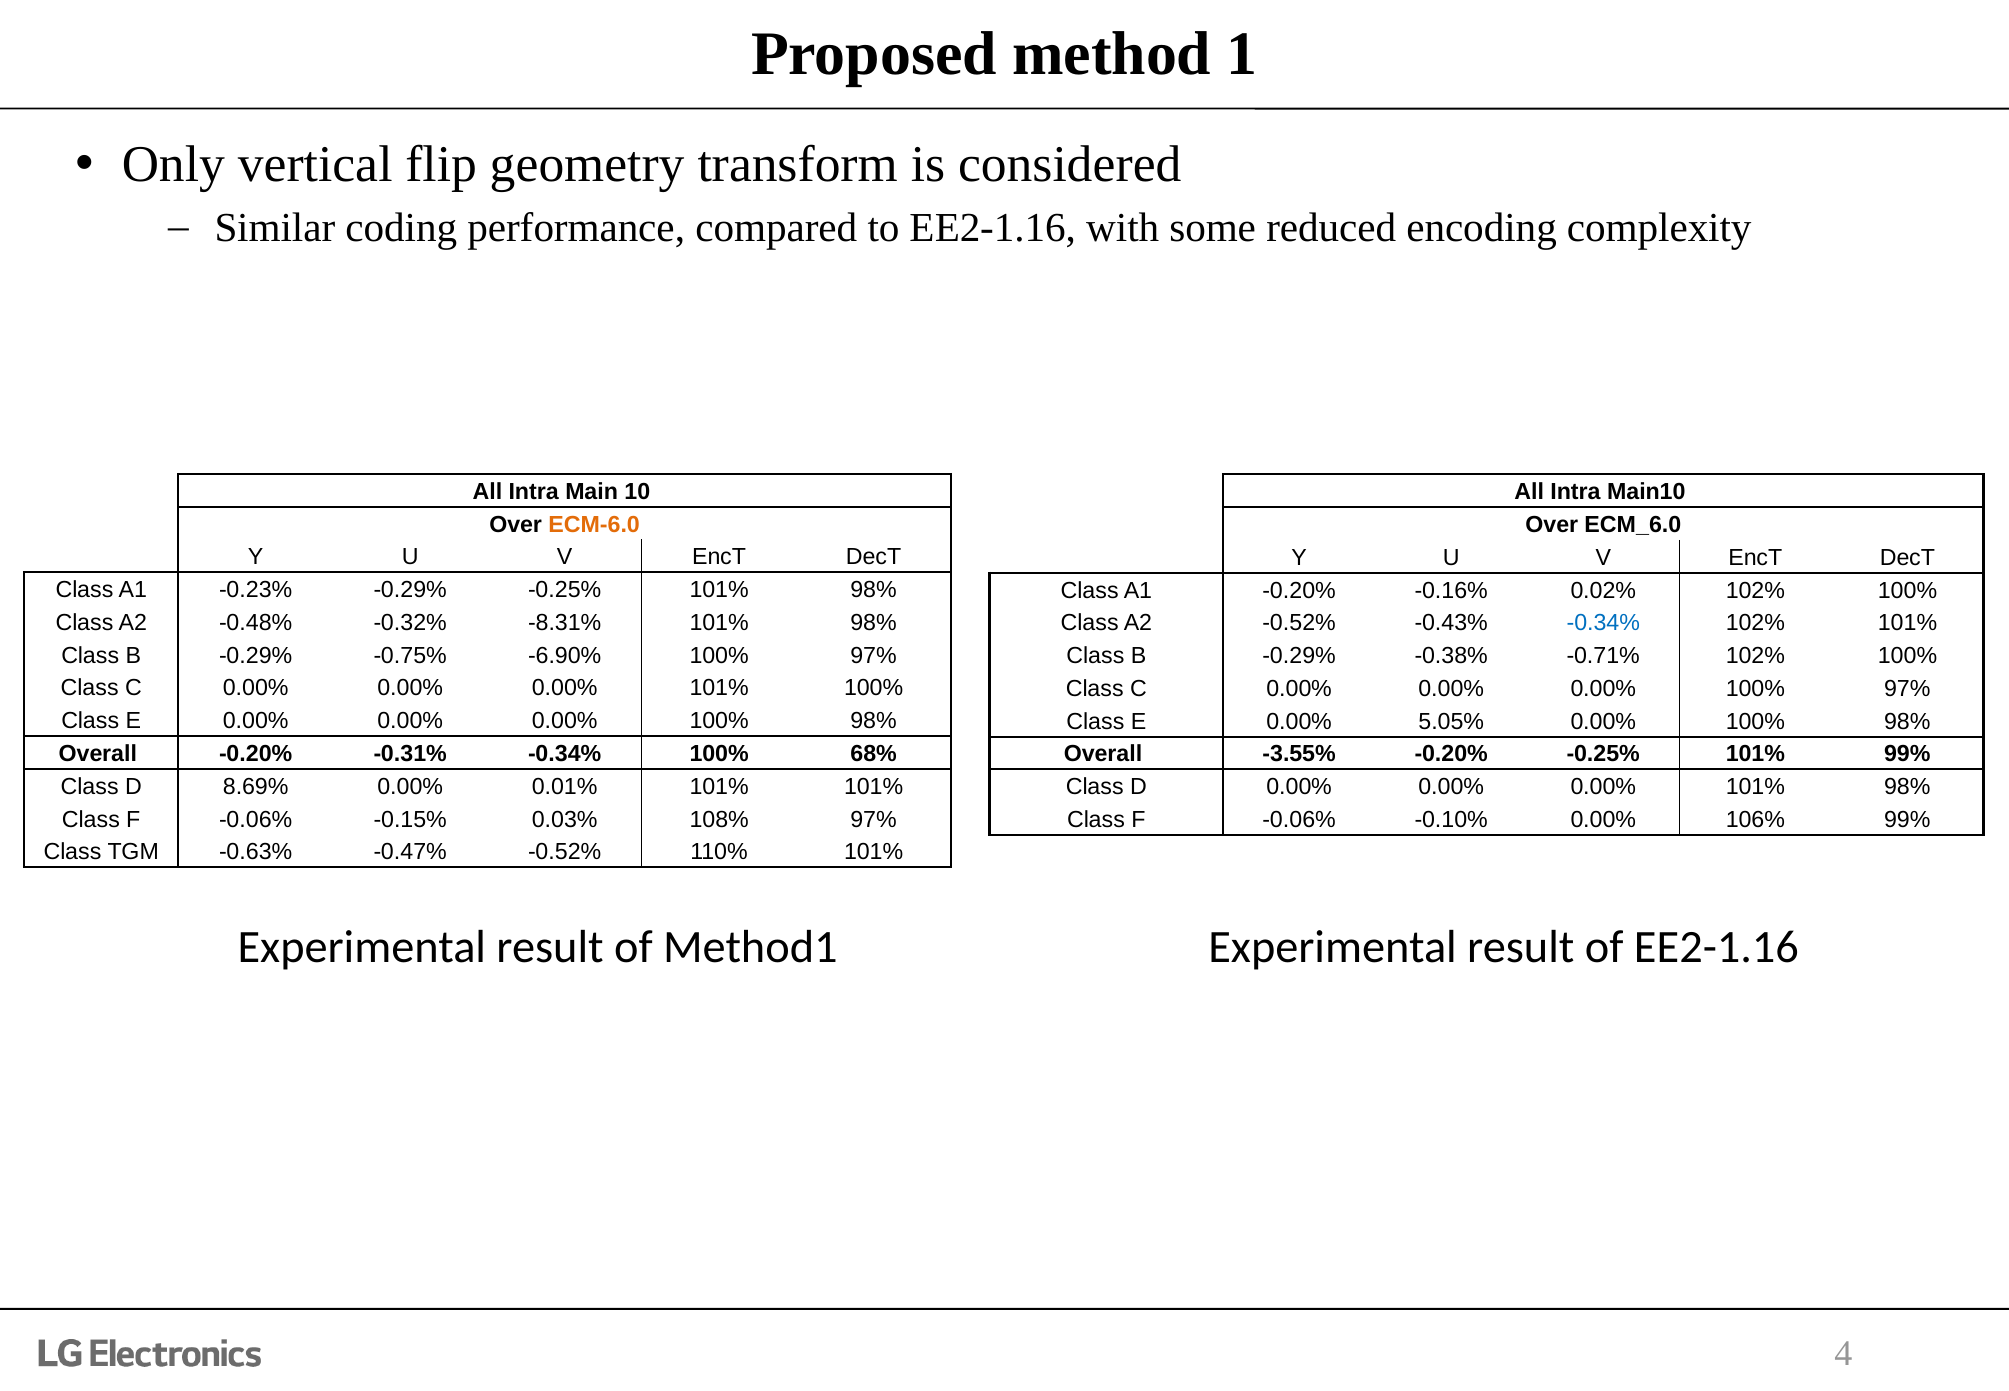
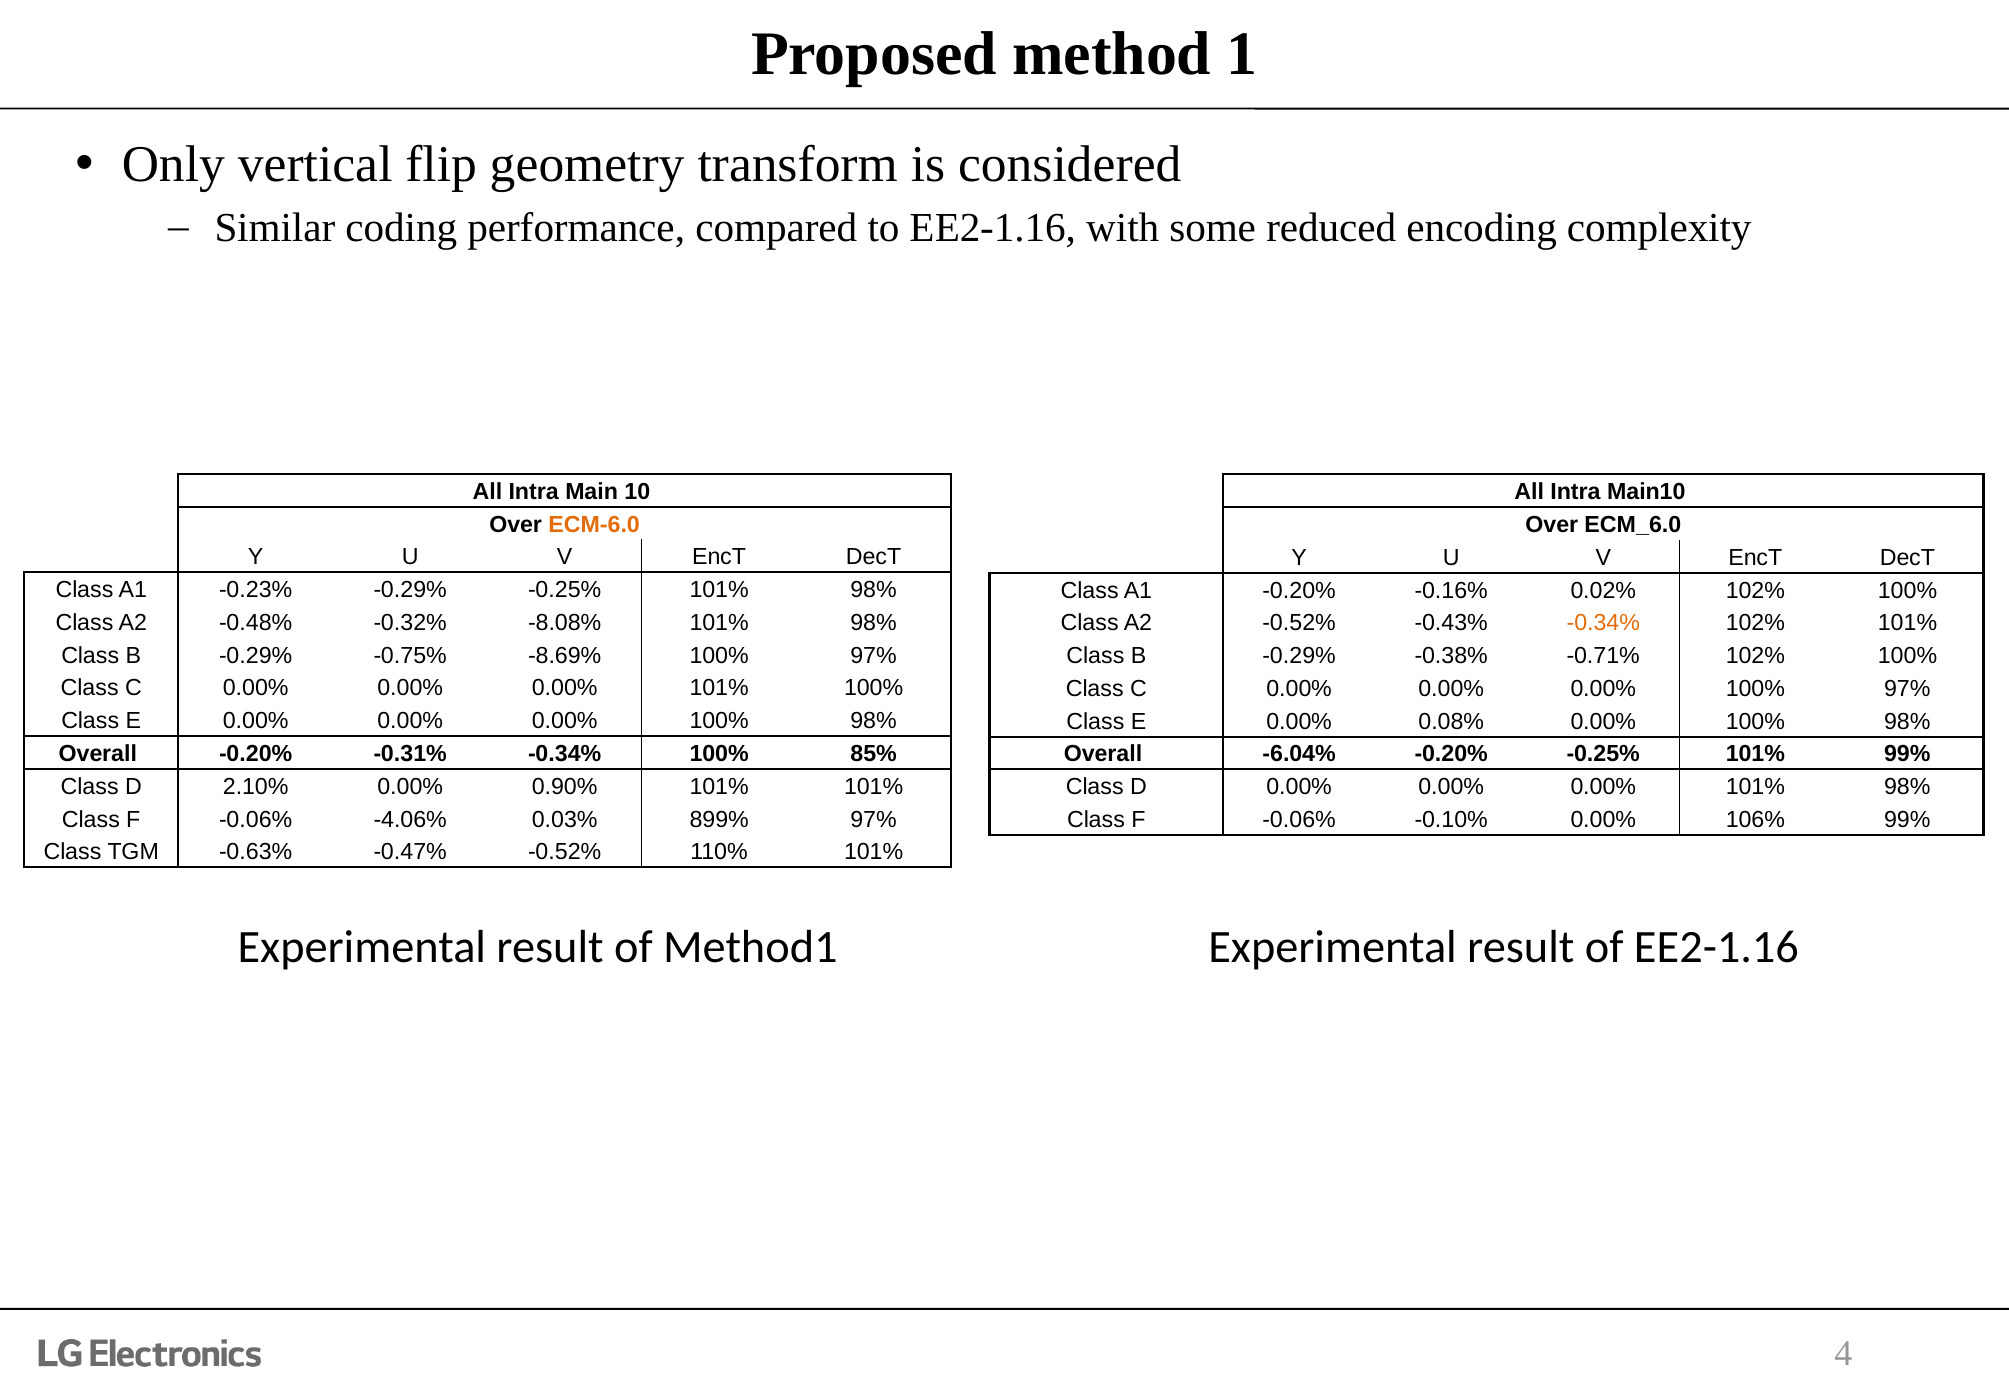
-8.31%: -8.31% -> -8.08% (565, 623)
-0.34% colour: blue -> orange (1603, 623)
-6.90%: -6.90% -> -8.69% (565, 655)
5.05%: 5.05% -> 0.08% (1451, 721)
68%: 68% -> 85% (874, 754)
-3.55%: -3.55% -> -6.04% (1299, 754)
8.69%: 8.69% -> 2.10% (256, 787)
0.01%: 0.01% -> 0.90% (565, 787)
-0.15%: -0.15% -> -4.06% (410, 819)
108%: 108% -> 899% (719, 819)
